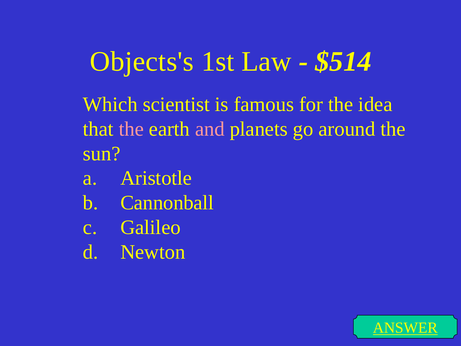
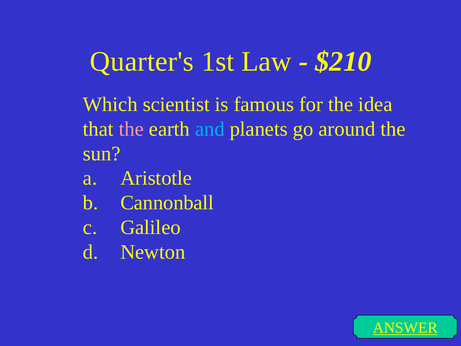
Objects's: Objects's -> Quarter's (142, 62)
$514: $514 -> $210 (343, 62)
and colour: pink -> light blue (210, 129)
